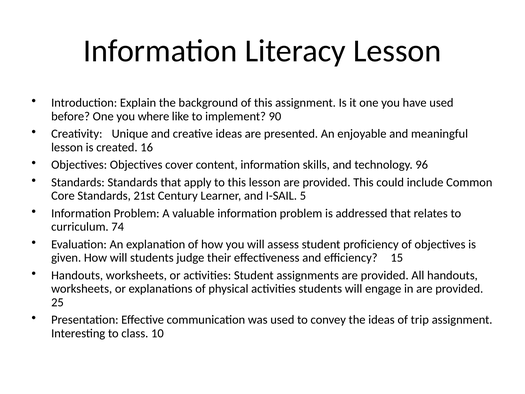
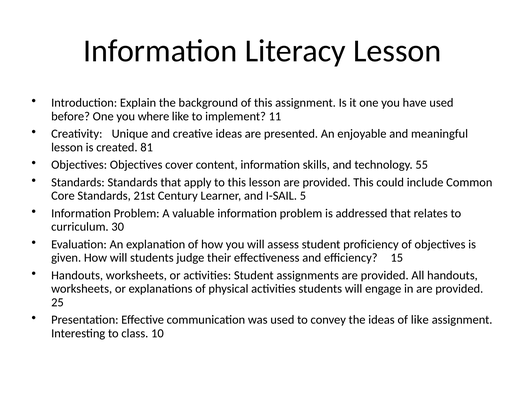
90: 90 -> 11 (275, 116)
16: 16 -> 81 (147, 147)
96: 96 -> 55 (422, 165)
74: 74 -> 30 (118, 227)
of trip: trip -> like (420, 320)
